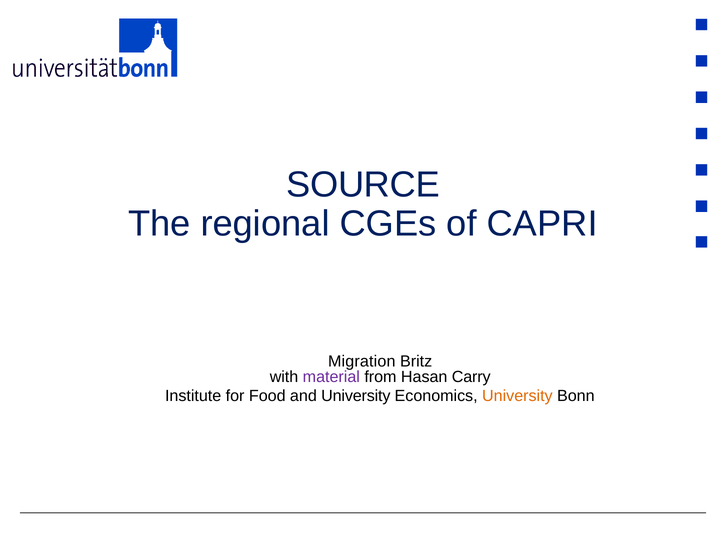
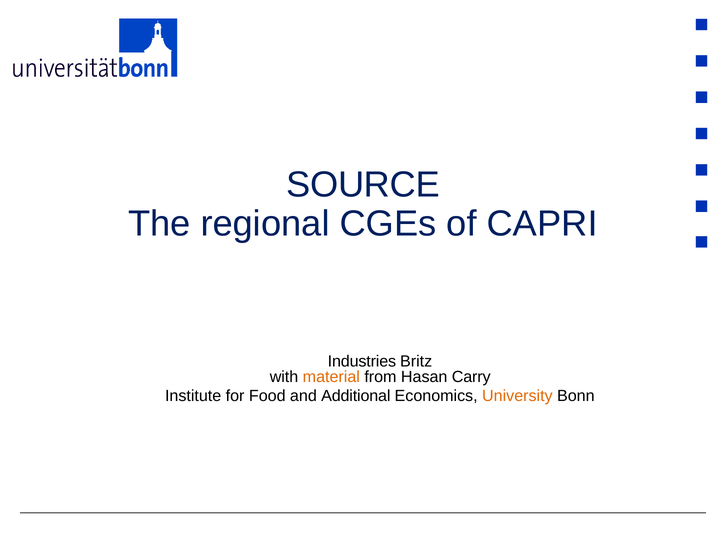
Migration: Migration -> Industries (362, 361)
material colour: purple -> orange (331, 377)
and University: University -> Additional (356, 395)
